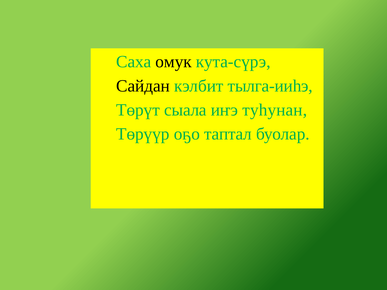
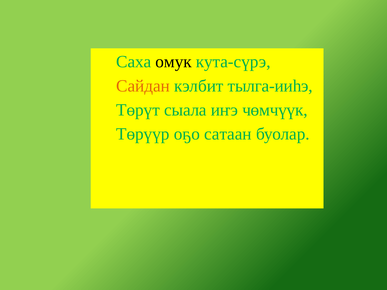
Сайдан colour: black -> orange (143, 86)
туһунан: туһунан -> чөмчүүк (275, 110)
таптал: таптал -> сатаан (228, 134)
